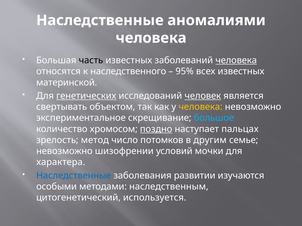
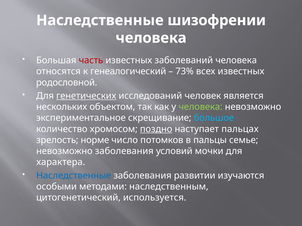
аномалиями: аномалиями -> шизофрении (217, 20)
часть colour: black -> red (91, 61)
человека underline: present -> none (236, 61)
наследственного: наследственного -> генеалогический (128, 72)
95%: 95% -> 73% (185, 72)
материнской: материнской -> родословной (67, 83)
человек underline: present -> none (203, 96)
свертывать: свертывать -> нескольких (62, 107)
человека colour: yellow -> light green (201, 107)
метод: метод -> норме (95, 140)
другим: другим -> пальцы (210, 140)
невозможно шизофрении: шизофрении -> заболевания (124, 151)
